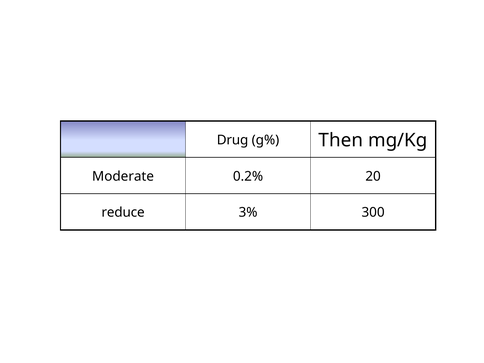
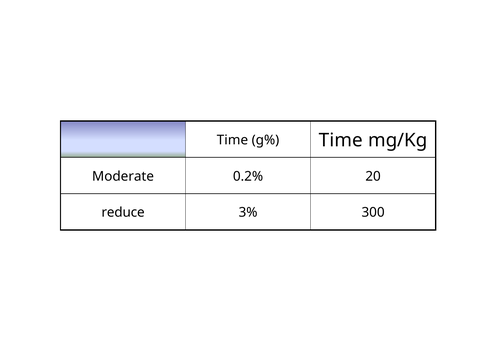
Drug: Drug -> Time (232, 140)
g% Then: Then -> Time (341, 140)
